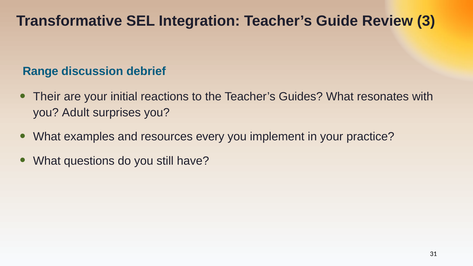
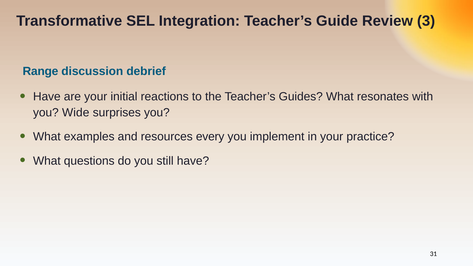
Their: Their -> Have (47, 97)
Adult: Adult -> Wide (76, 113)
